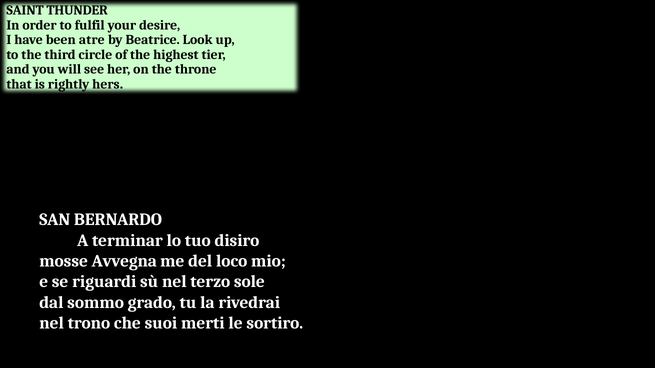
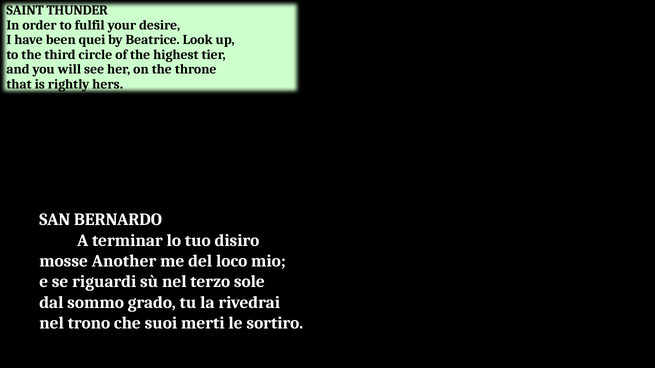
atre: atre -> quei (92, 40)
Avvegna: Avvegna -> Another (124, 261)
